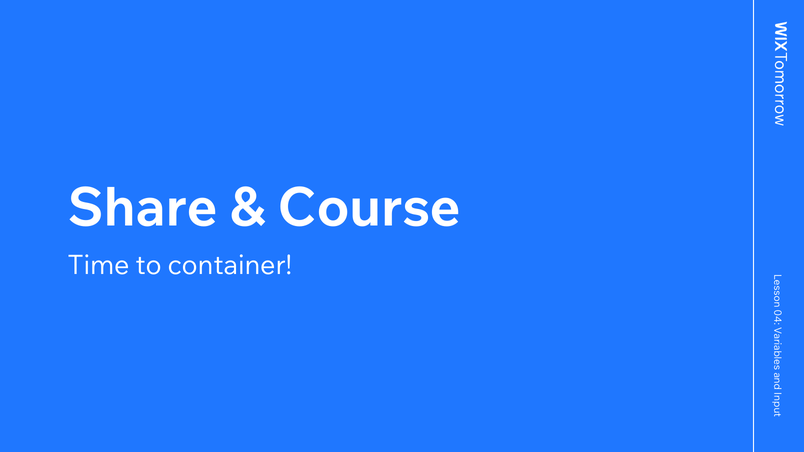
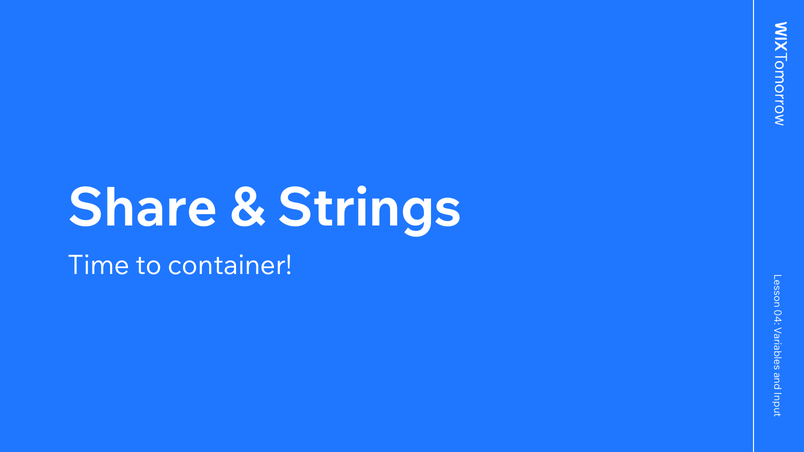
Course: Course -> Strings (370, 208)
